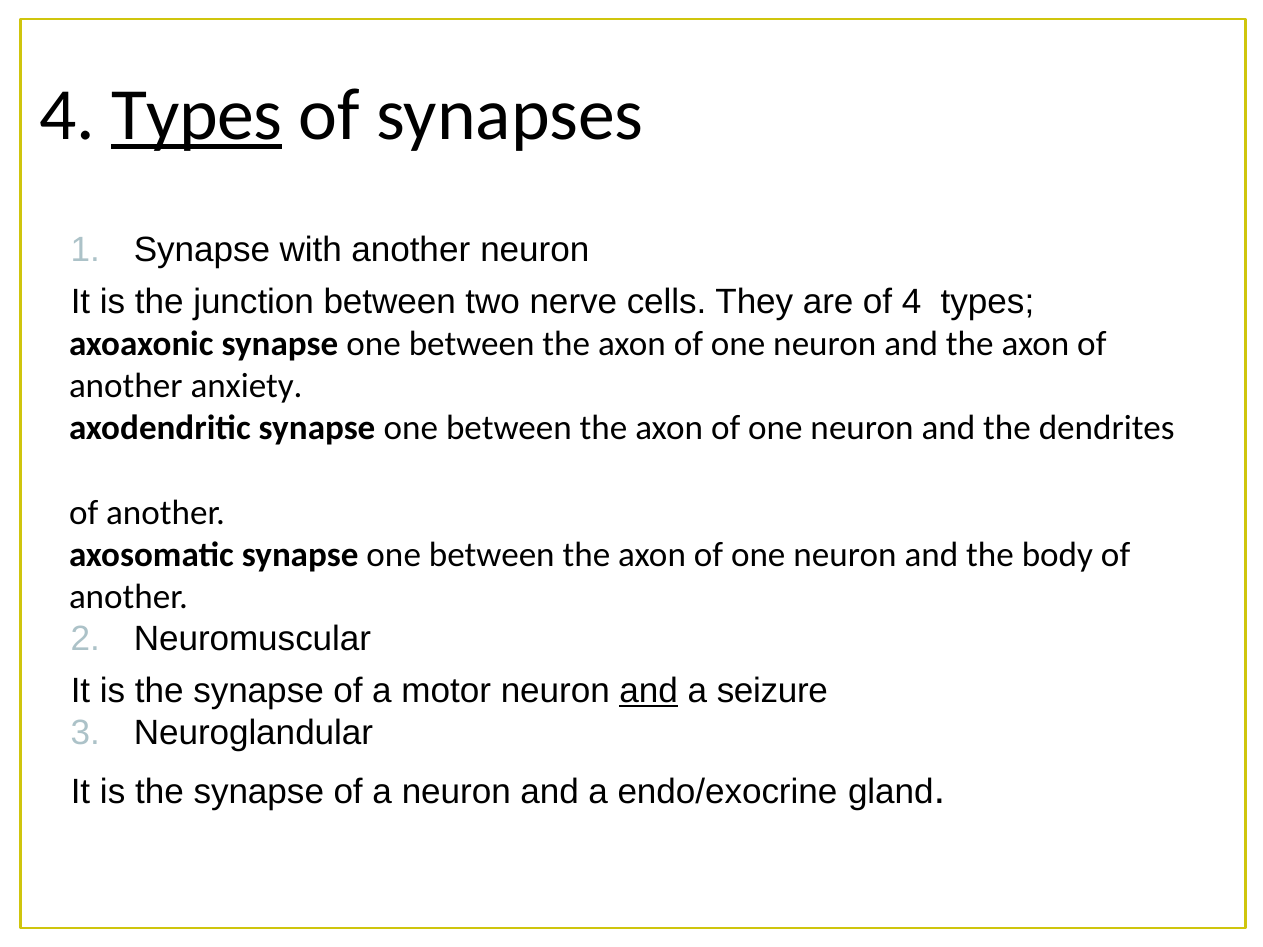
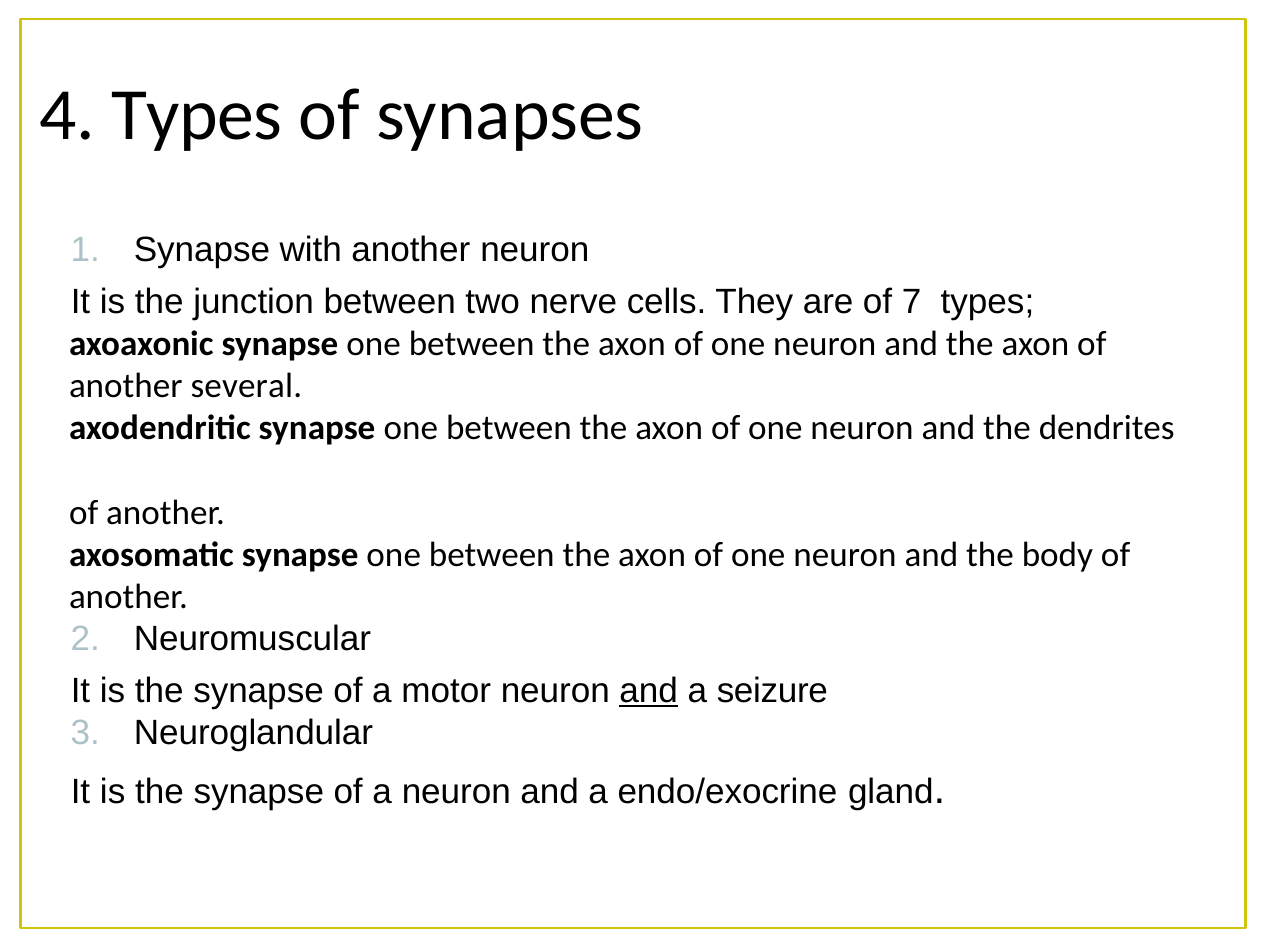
Types underline: present -> none (197, 115)
of 4: 4 -> 7 (912, 302)
anxiety: anxiety -> several (246, 386)
